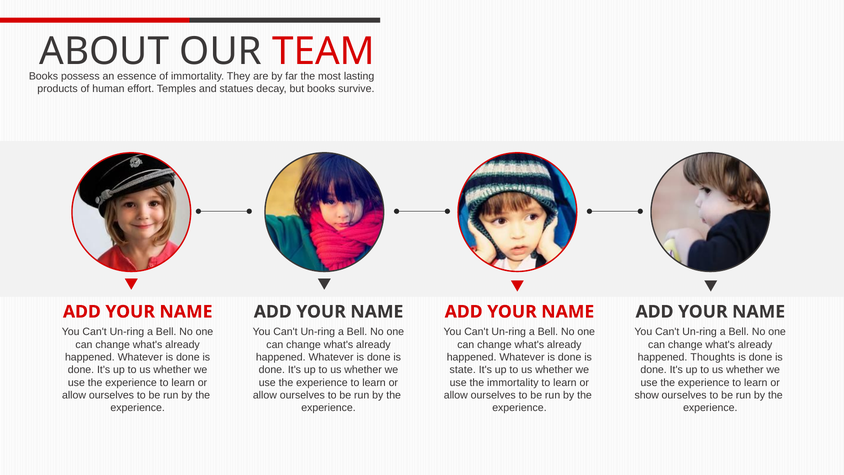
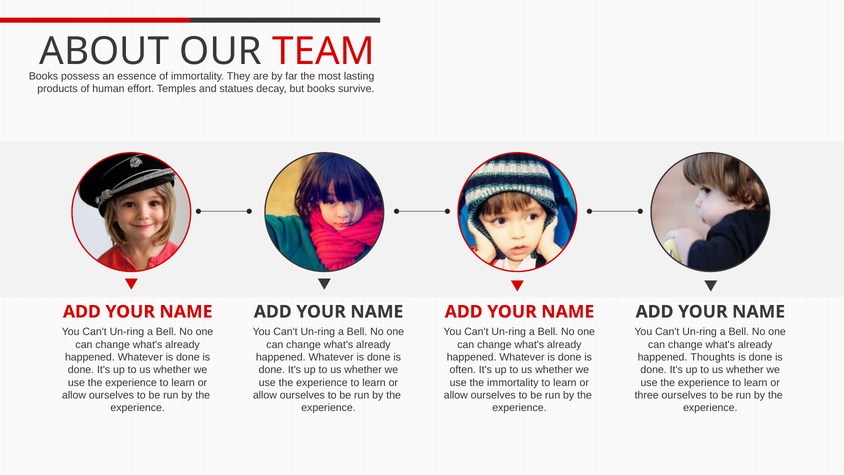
state: state -> often (463, 370)
show: show -> three (647, 395)
